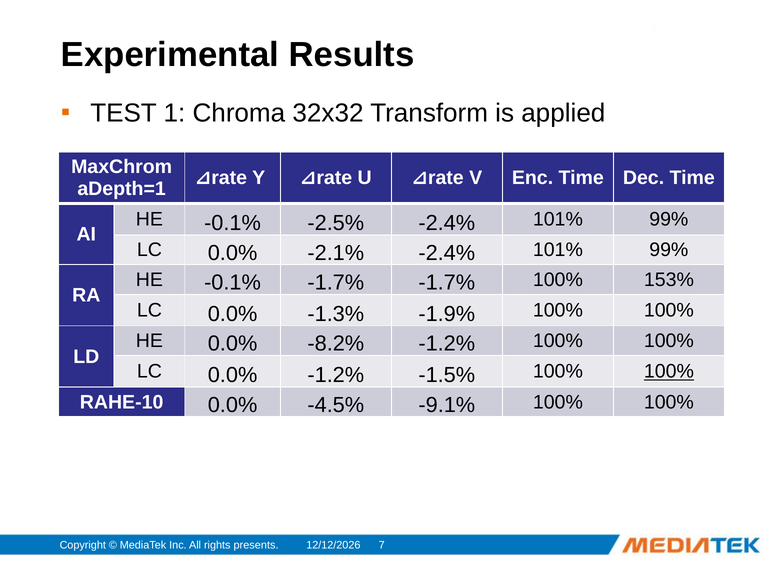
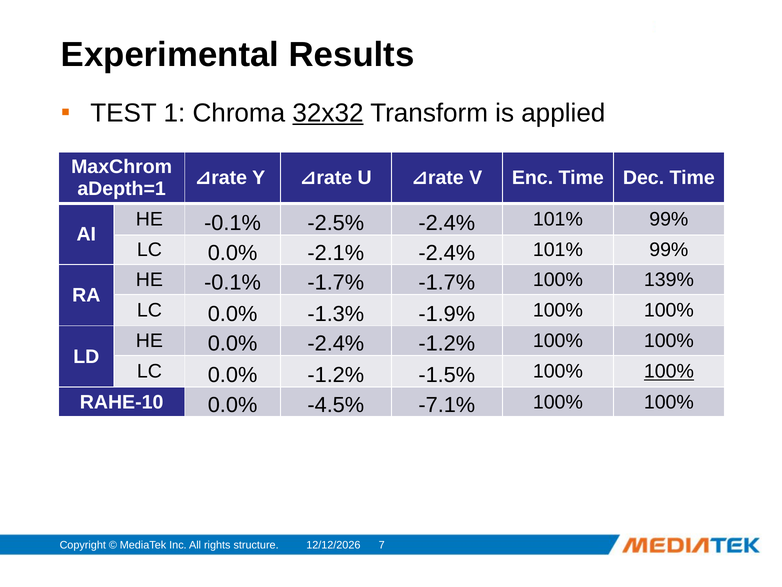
32x32 underline: none -> present (328, 113)
153%: 153% -> 139% (669, 280)
0.0% -8.2%: -8.2% -> -2.4% (336, 343)
-9.1%: -9.1% -> -7.1% (447, 405)
presents: presents -> structure (256, 545)
